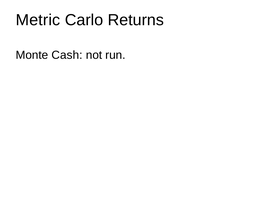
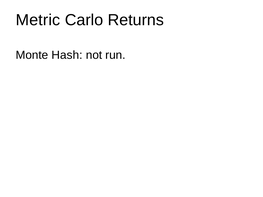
Cash: Cash -> Hash (67, 55)
